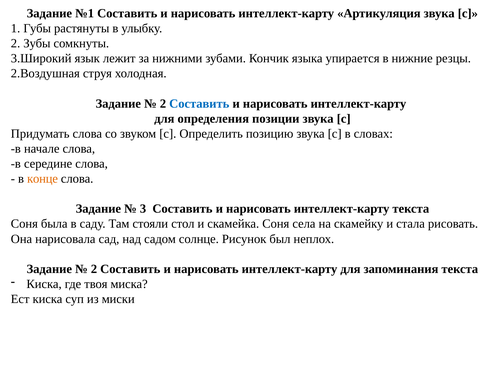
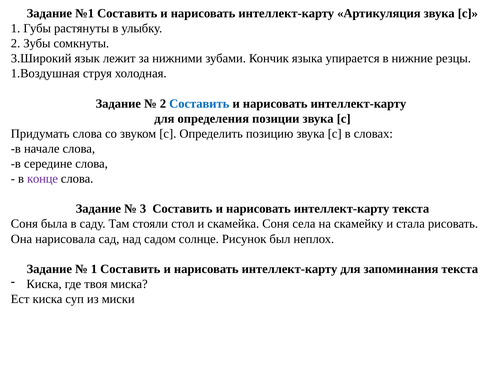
2.Воздушная: 2.Воздушная -> 1.Воздушная (45, 73)
конце colour: orange -> purple (42, 179)
2: 2 -> 1 (94, 269)
